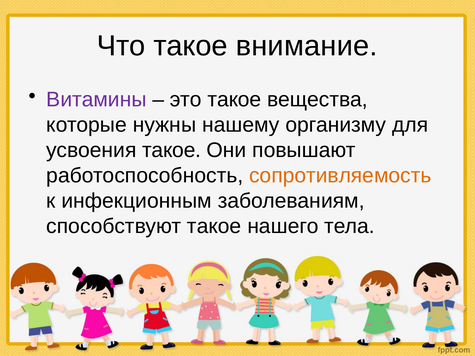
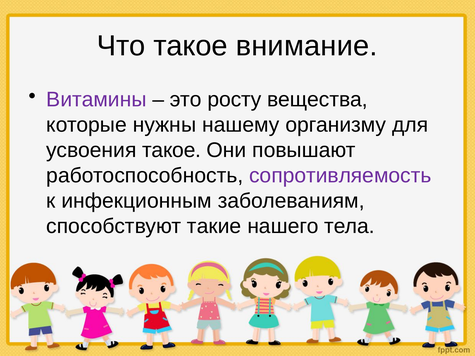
это такое: такое -> росту (234, 100)
сопротивляемость colour: orange -> purple (340, 176)
способствуют такое: такое -> такие (214, 226)
